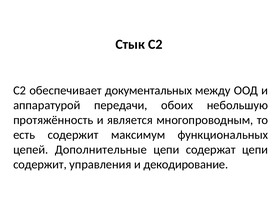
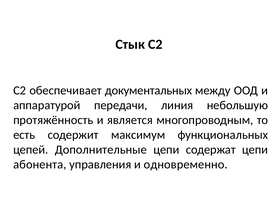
обоих: обоих -> линия (177, 106)
содержит: содержит -> абонента (40, 165)
декодирование: декодирование -> одновременно (186, 165)
